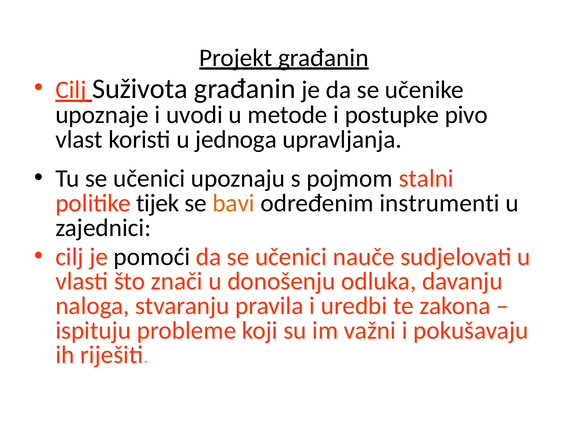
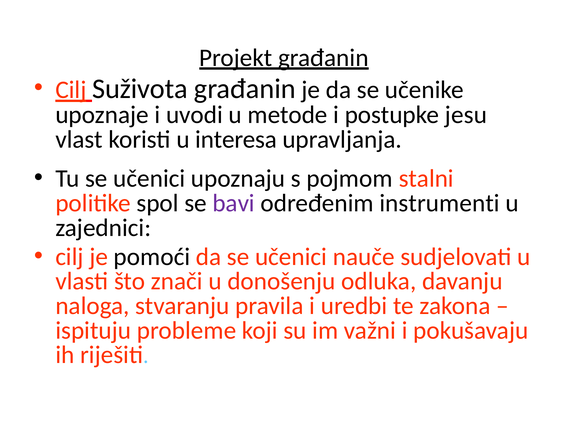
pivo: pivo -> jesu (466, 115)
jednoga: jednoga -> interesa (236, 140)
tijek: tijek -> spol (158, 203)
bavi colour: orange -> purple (234, 203)
